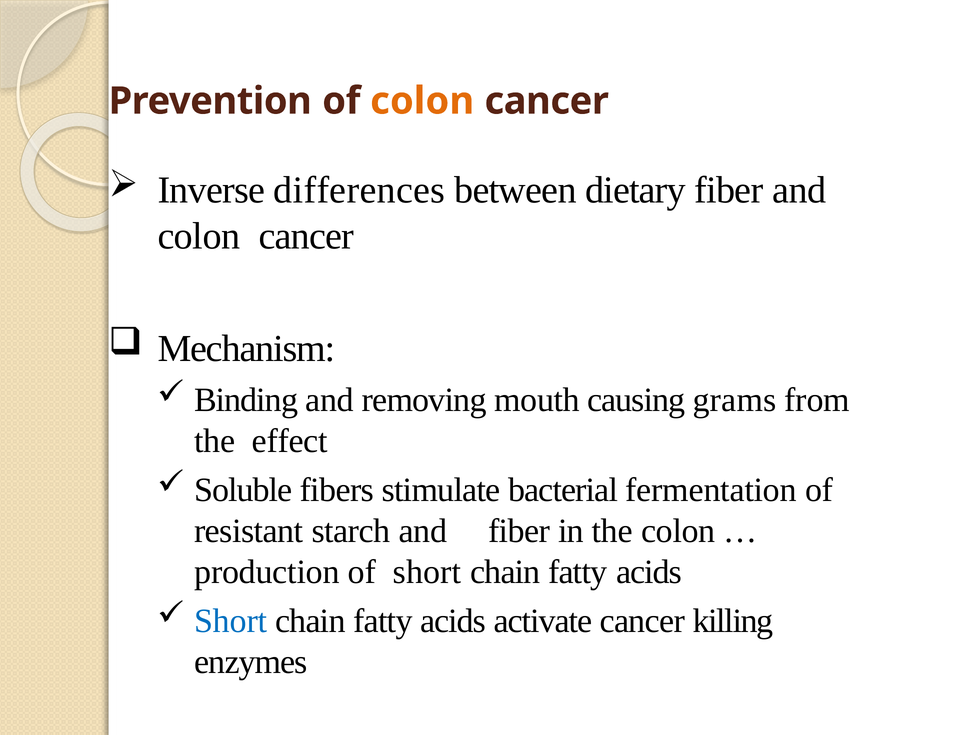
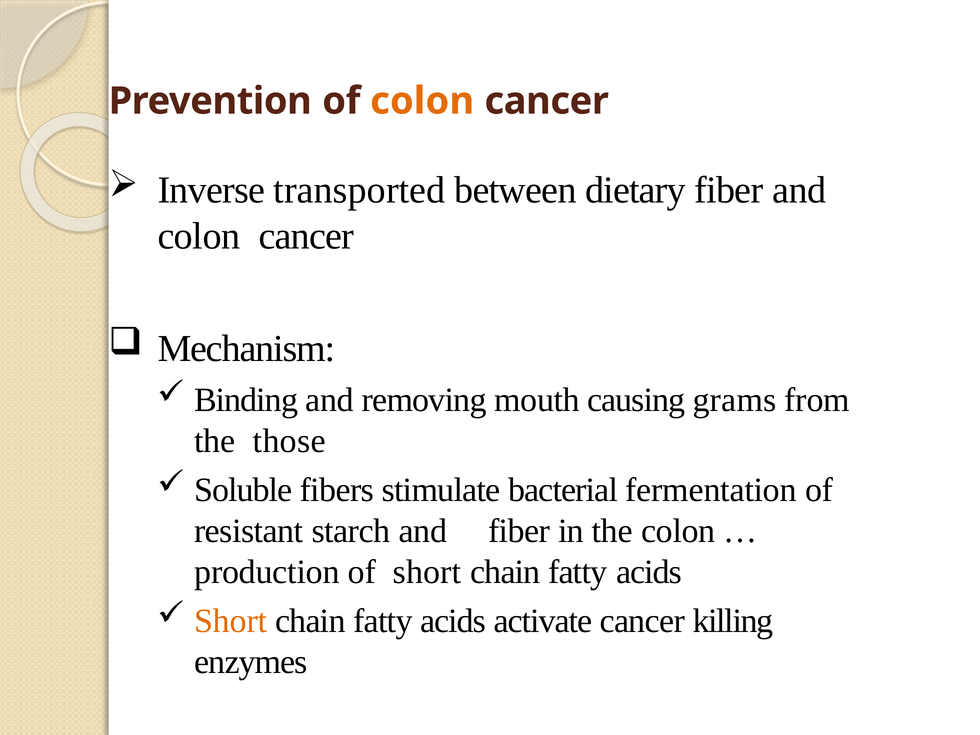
differences: differences -> transported (359, 190)
effect: effect -> those (289, 441)
Short colour: blue -> orange (231, 621)
